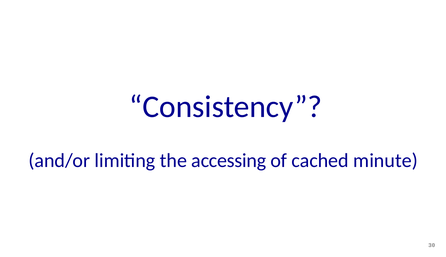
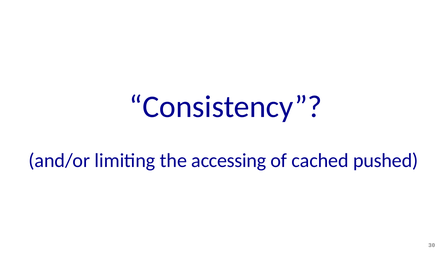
minute: minute -> pushed (386, 161)
